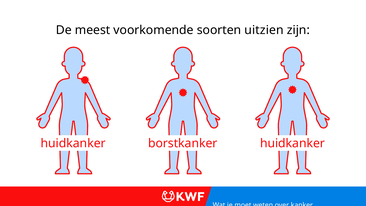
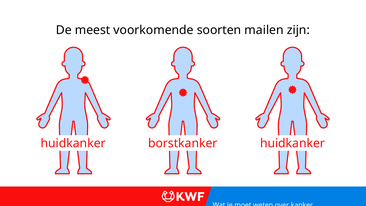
uitzien: uitzien -> mailen (264, 30)
